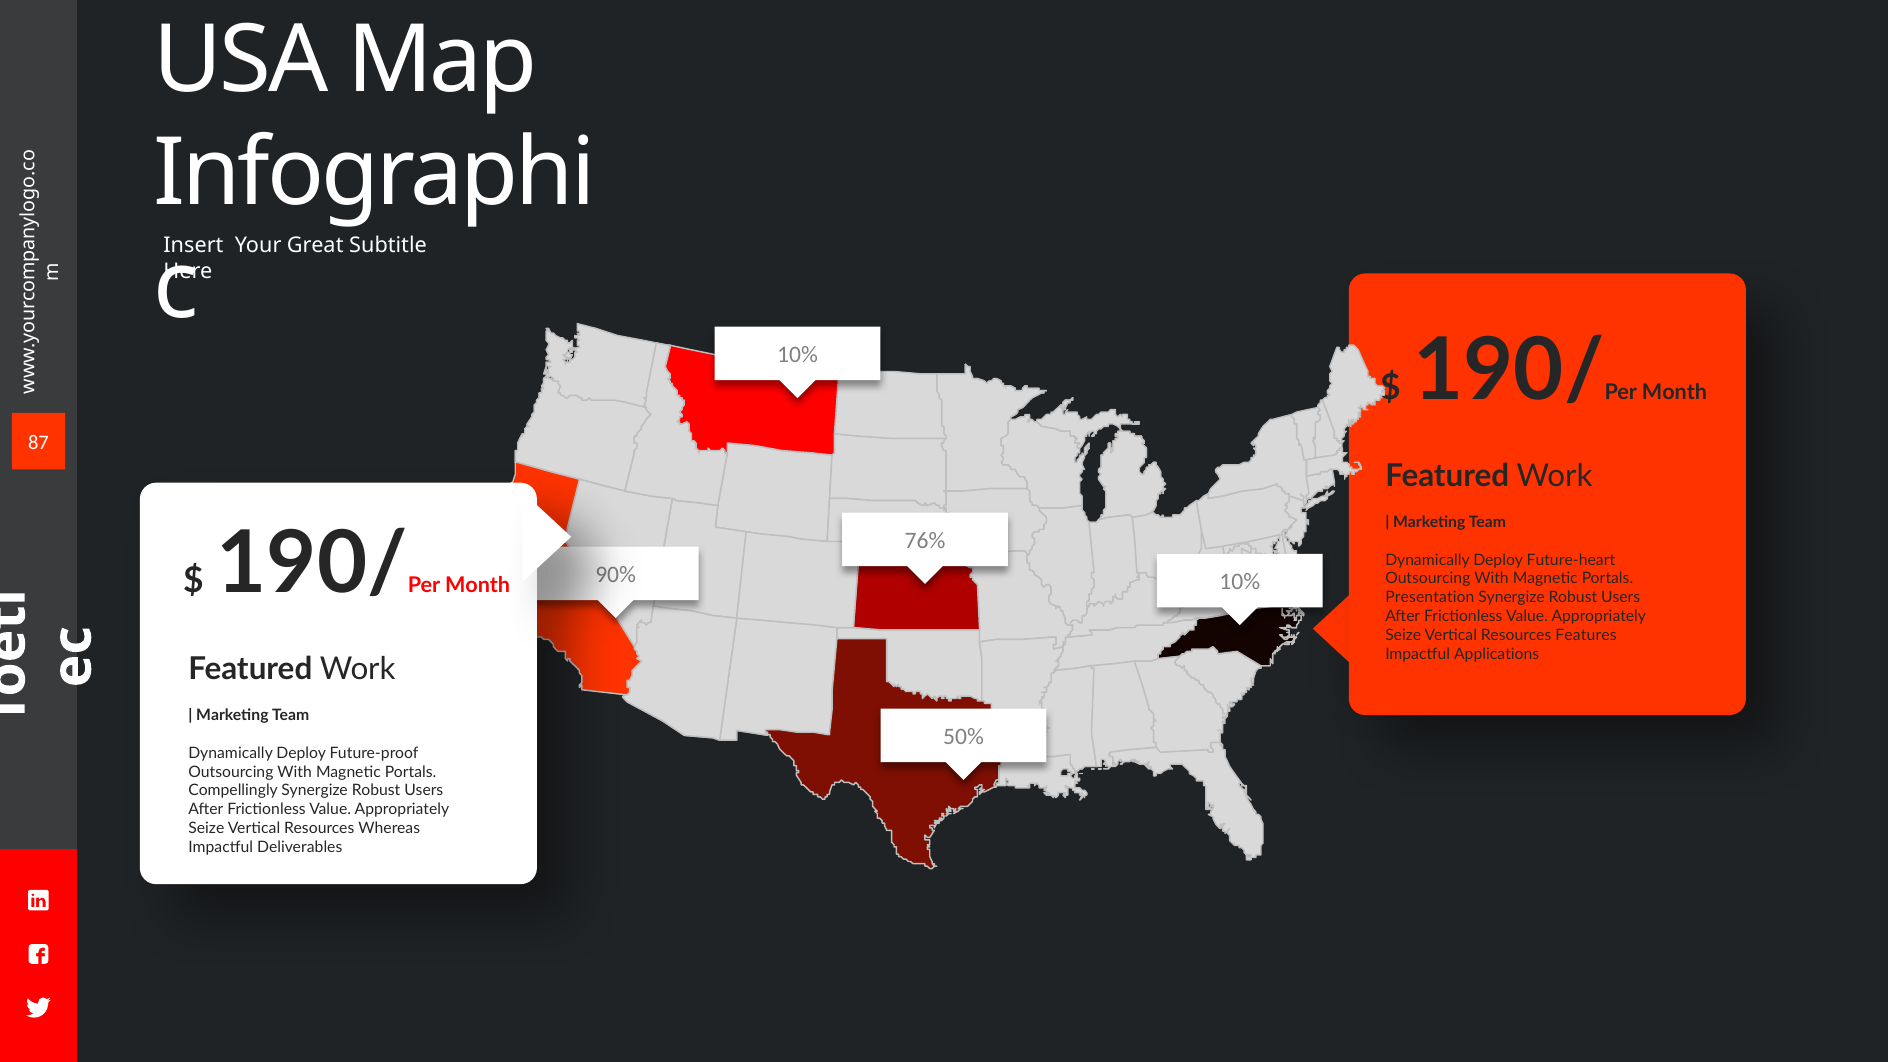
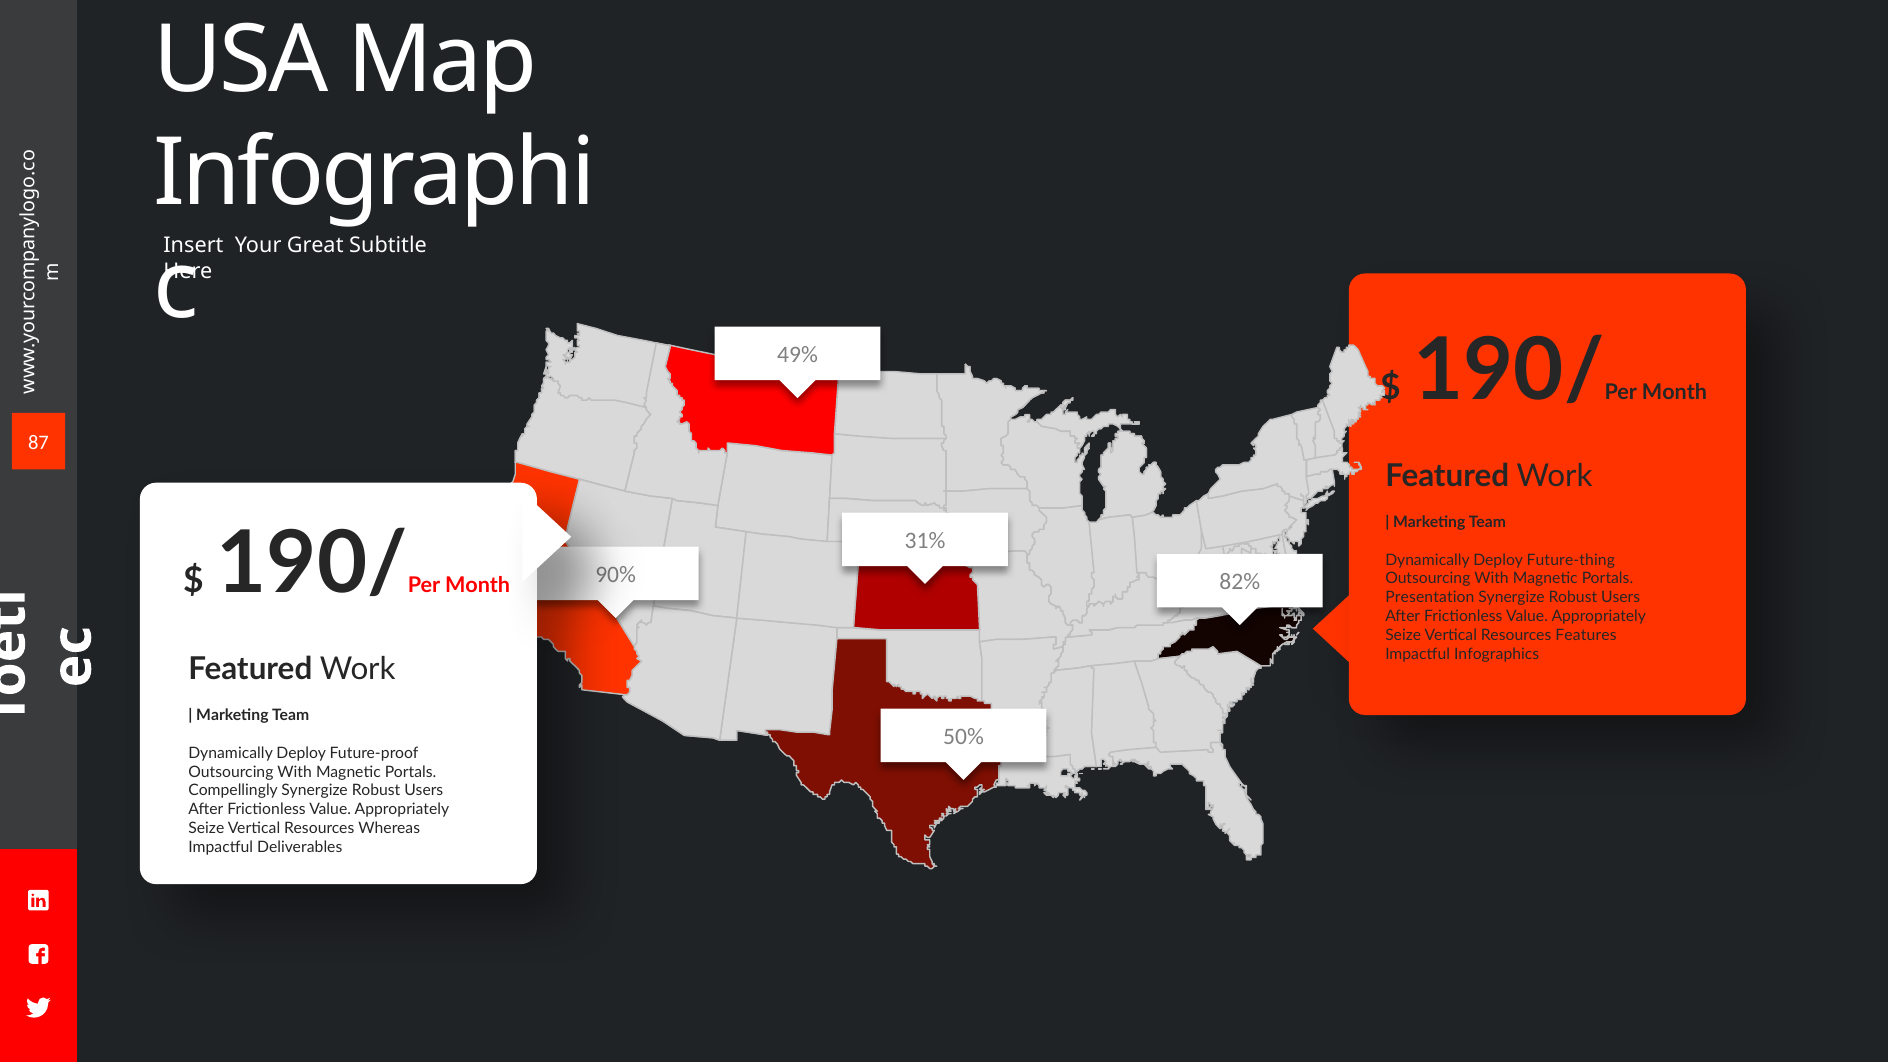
10%: 10% -> 49% (798, 355)
76%: 76% -> 31% (925, 541)
Future-heart: Future-heart -> Future-thing (1571, 560)
10%: 10% -> 82% (1240, 582)
Applications: Applications -> Infographics (1497, 654)
